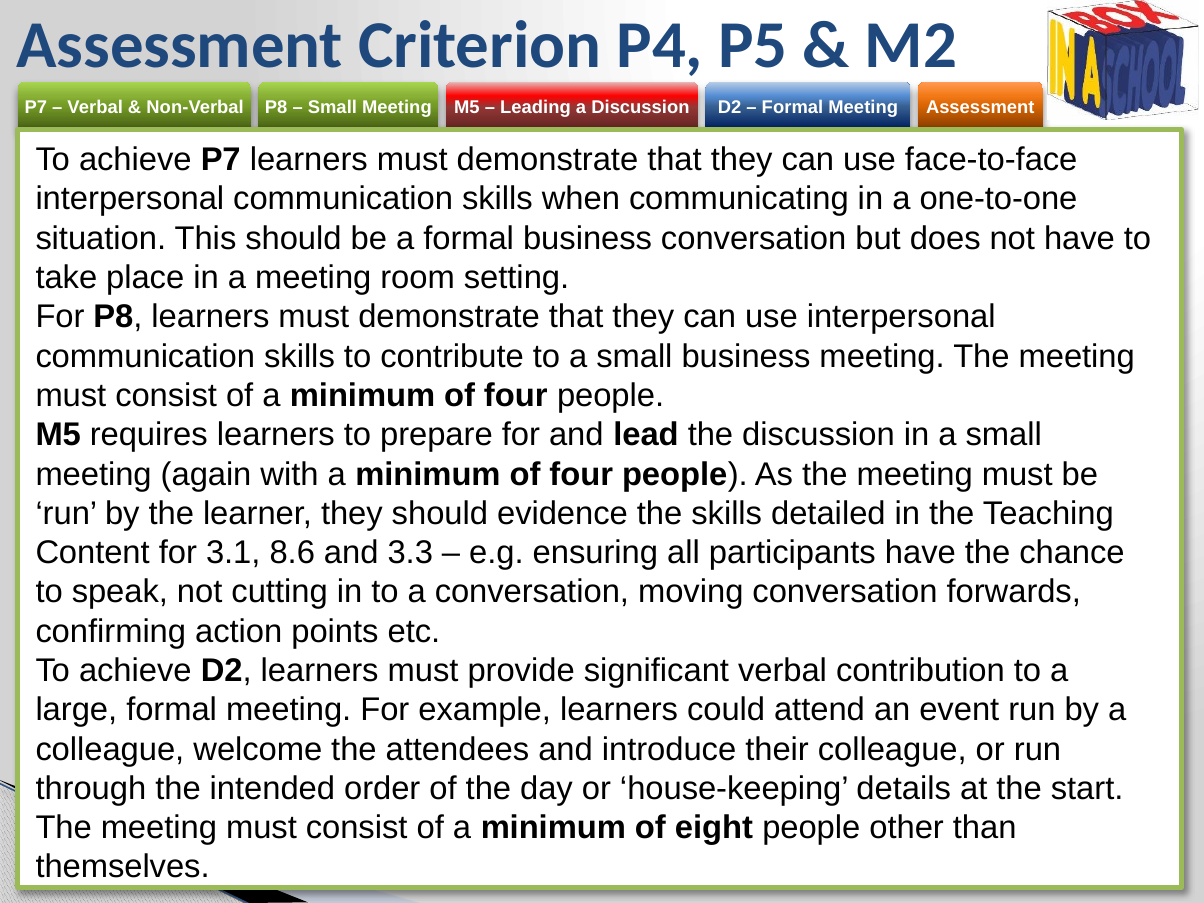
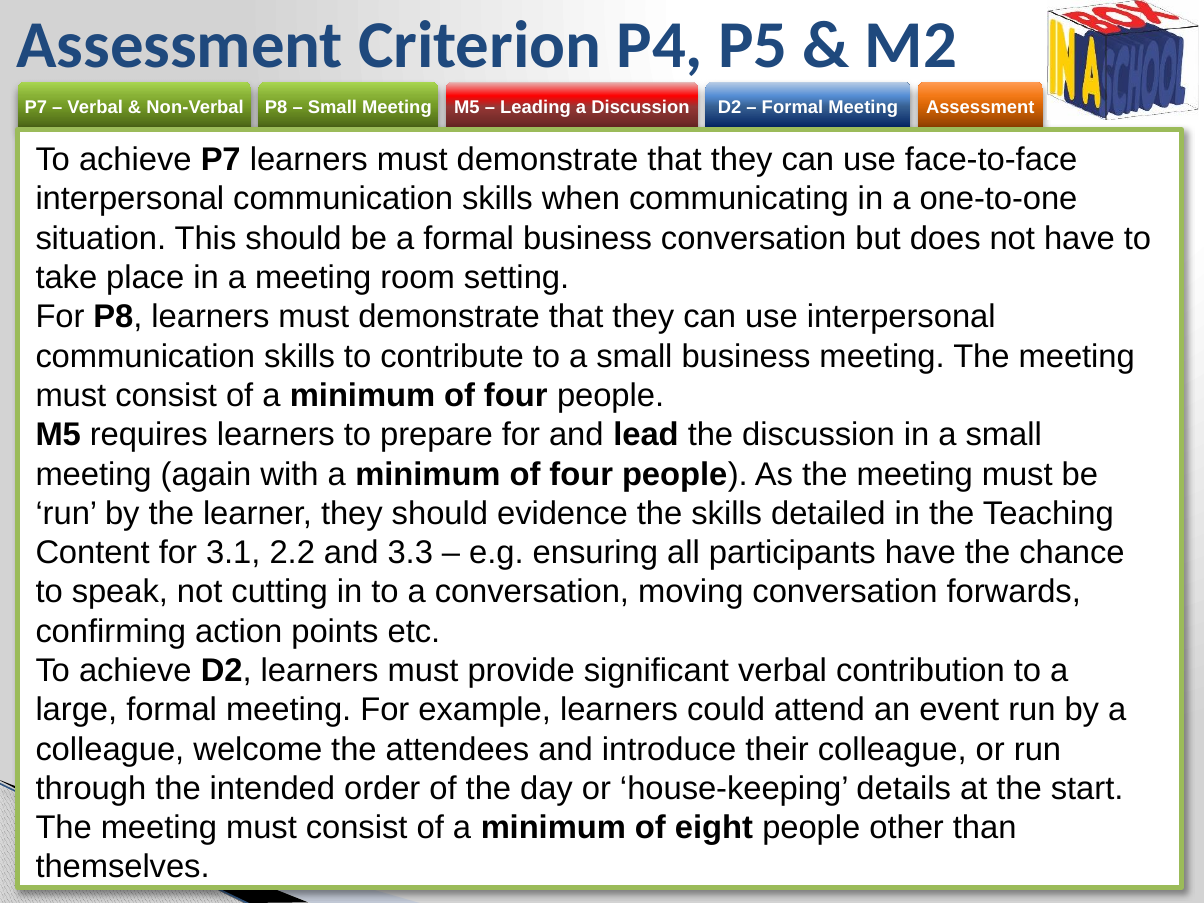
8.6: 8.6 -> 2.2 (292, 553)
